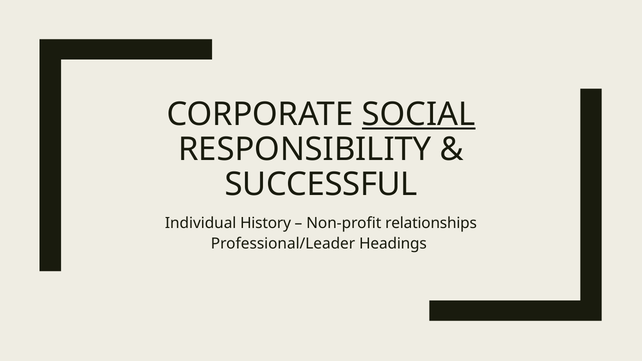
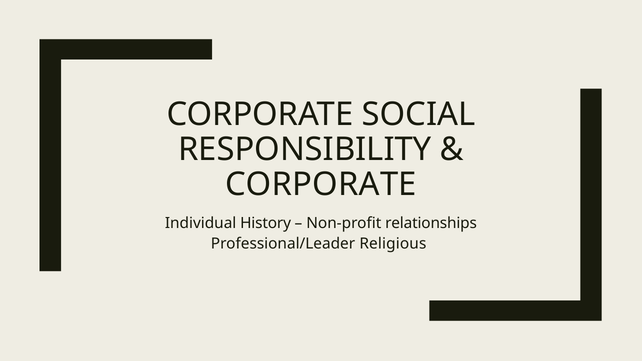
SOCIAL underline: present -> none (419, 114)
SUCCESSFUL: SUCCESSFUL -> CORPORATE (321, 184)
Headings: Headings -> Religious (393, 244)
